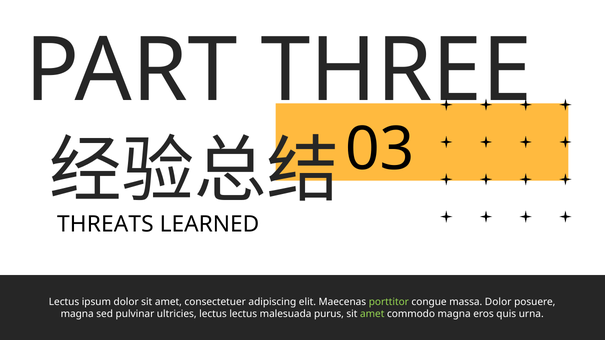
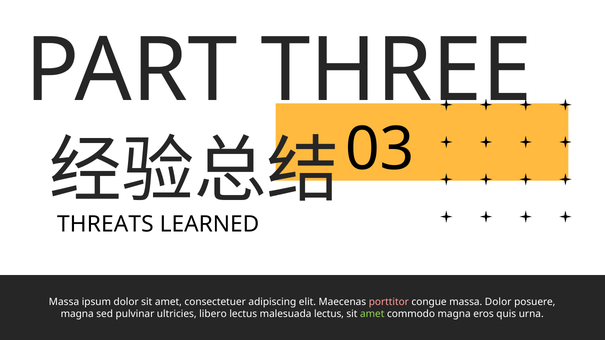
Lectus: Lectus -> Massa (64, 302)
porttitor colour: light green -> pink (389, 302)
ultricies lectus: lectus -> libero (213, 314)
malesuada purus: purus -> lectus (329, 314)
